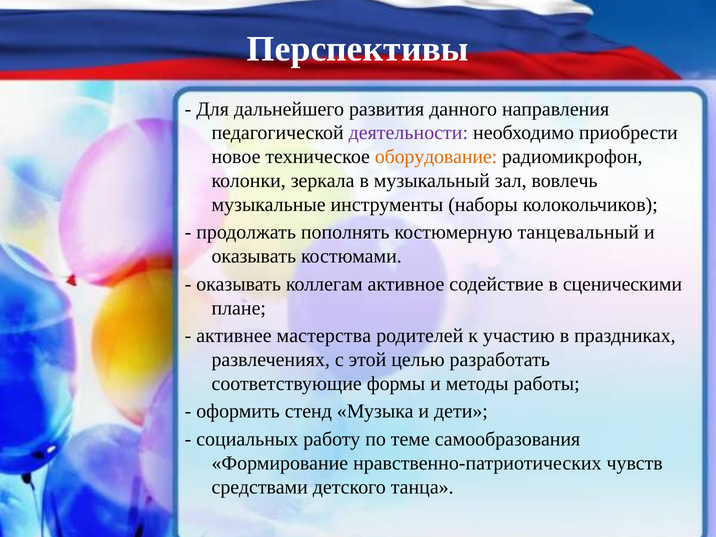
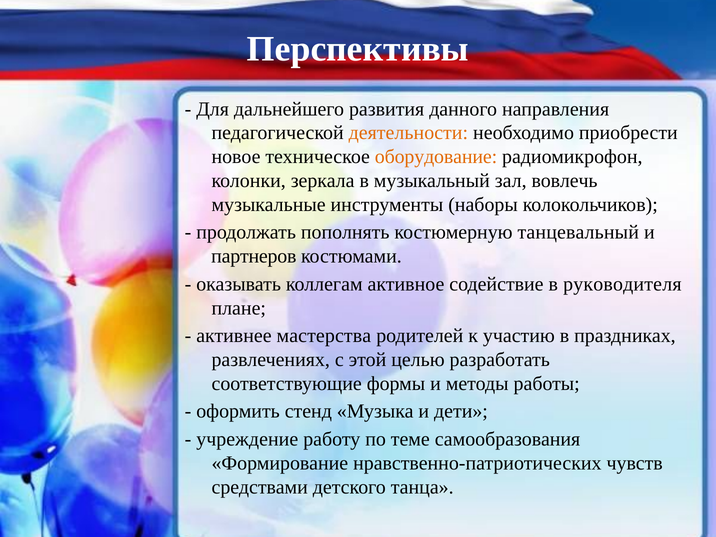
деятельности colour: purple -> orange (408, 133)
оказывать: оказывать -> партнеров (254, 256)
сценическими: сценическими -> руководителя (622, 284)
социальных: социальных -> учреждение (247, 439)
